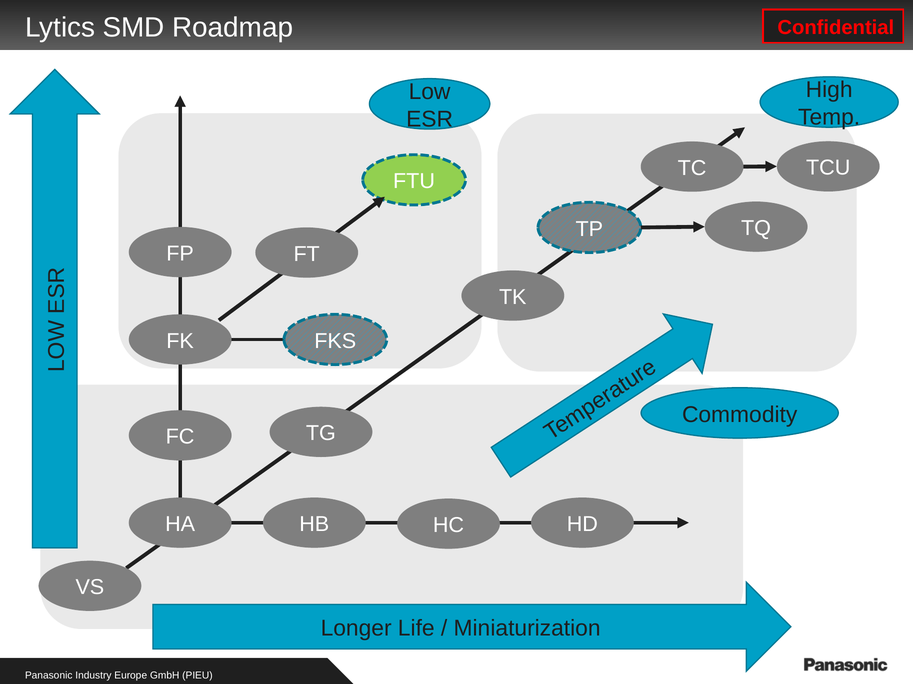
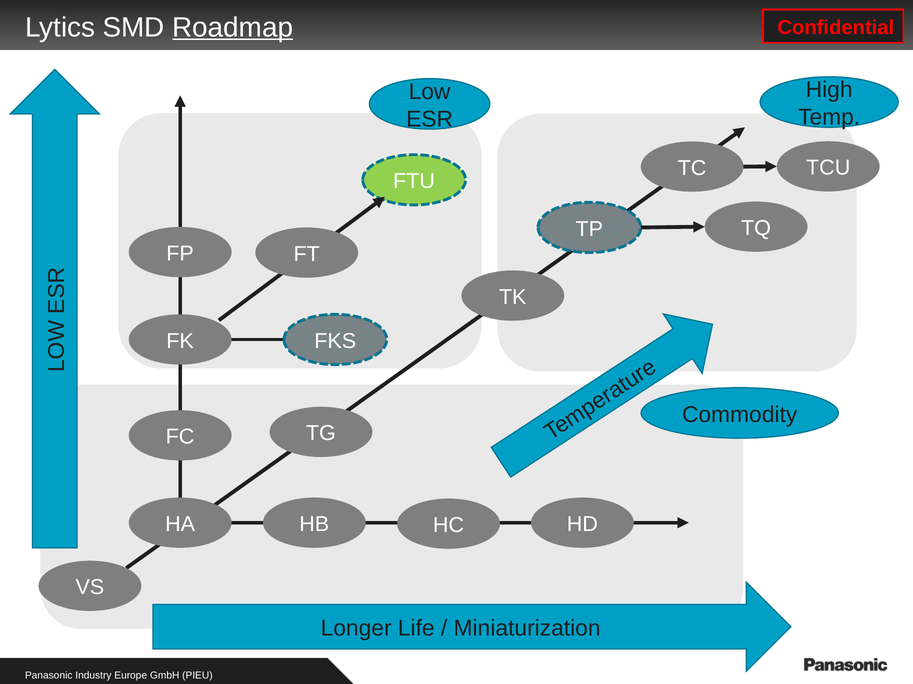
Roadmap underline: none -> present (233, 27)
